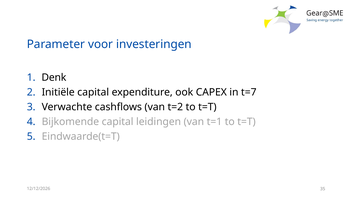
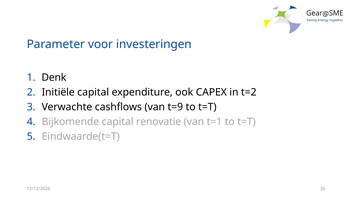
t=7: t=7 -> t=2 (249, 92)
t=2: t=2 -> t=9 (175, 107)
leidingen: leidingen -> renovatie (159, 122)
